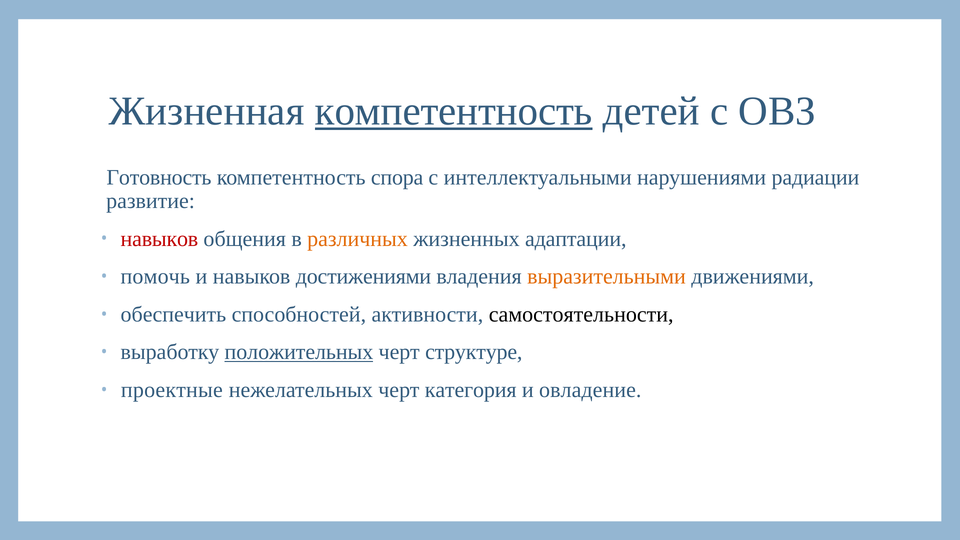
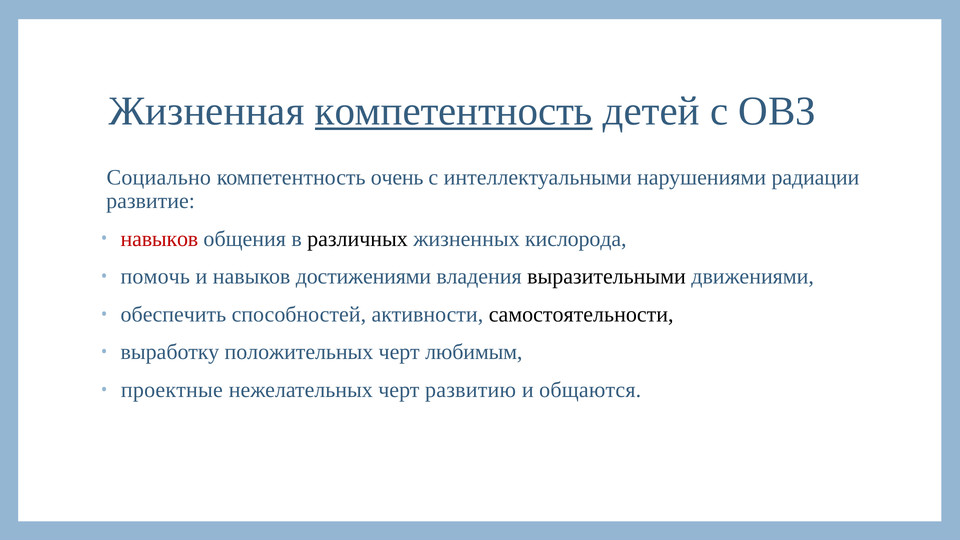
Готовность: Готовность -> Социально (159, 177)
спора: спора -> очень (397, 177)
различных colour: orange -> black (358, 239)
адаптации: адаптации -> кислорода (576, 239)
выразительными colour: orange -> black (607, 277)
положительных underline: present -> none (299, 352)
структуре: структуре -> любимым (474, 352)
категория: категория -> развитию (471, 390)
овладение: овладение -> общаются (590, 390)
